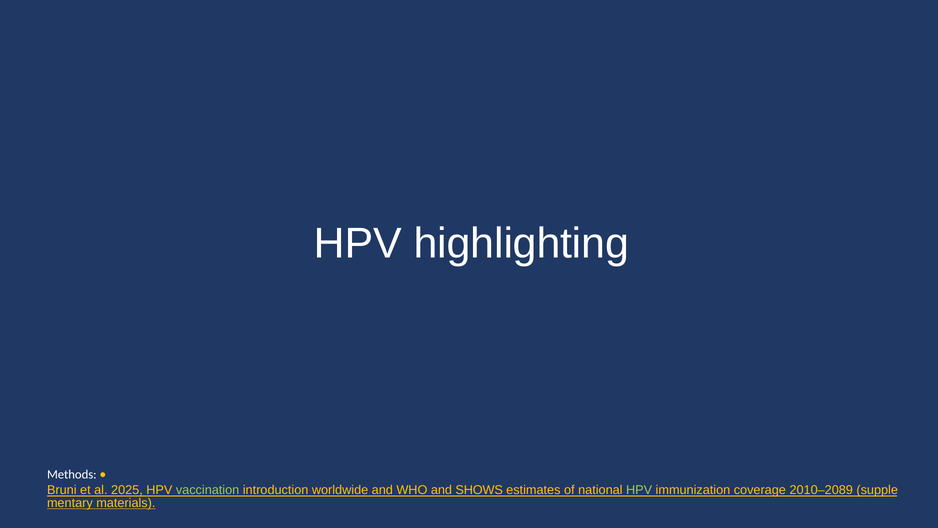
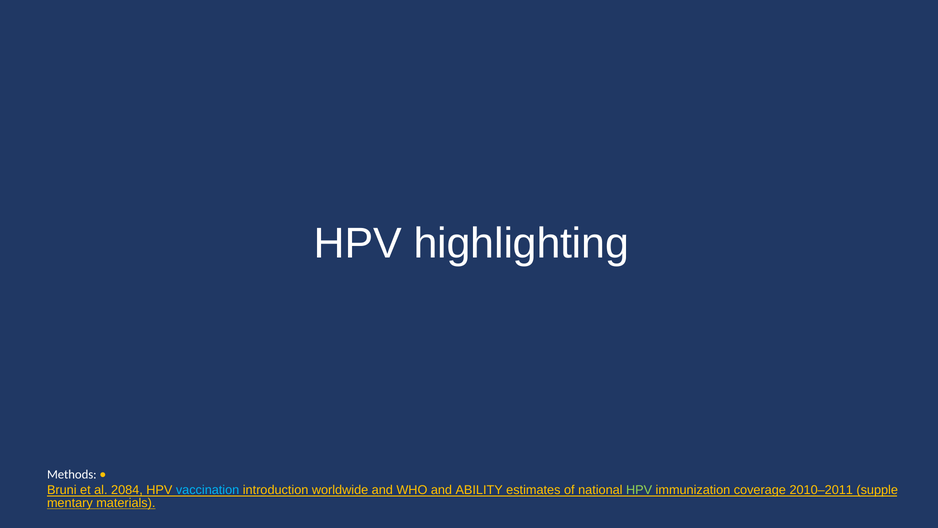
2025: 2025 -> 2084 (127, 490)
vaccination colour: light green -> light blue (208, 490)
SHOWS: SHOWS -> ABILITY (479, 490)
2010–2089: 2010–2089 -> 2010–2011 (821, 490)
